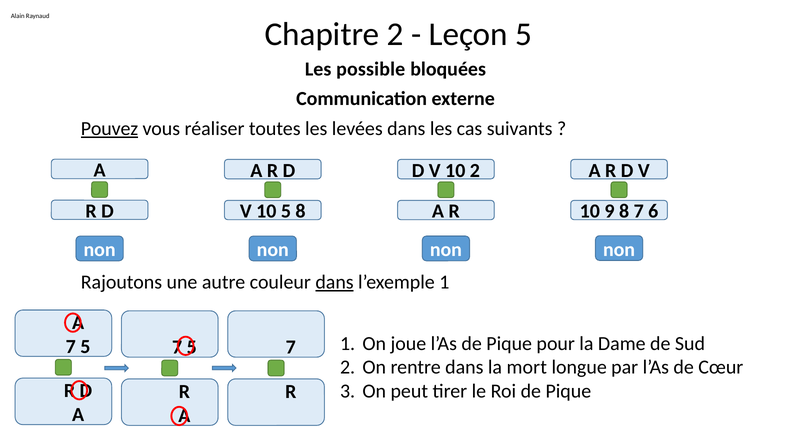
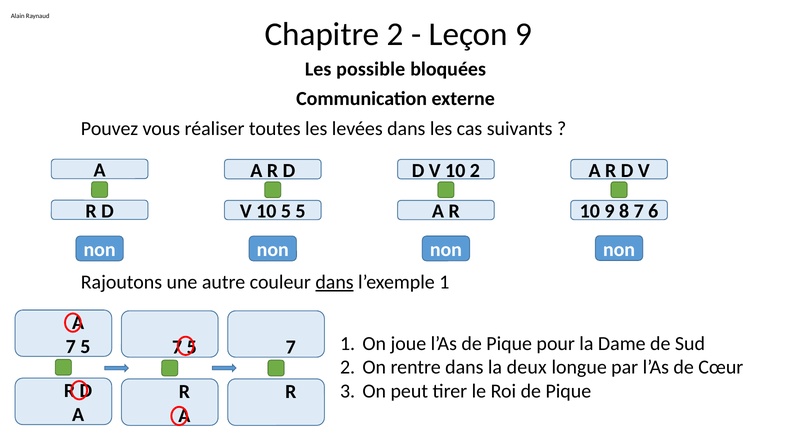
Leçon 5: 5 -> 9 (524, 34)
Pouvez underline: present -> none (110, 129)
5 8: 8 -> 5 (301, 212)
mort: mort -> deux (527, 368)
